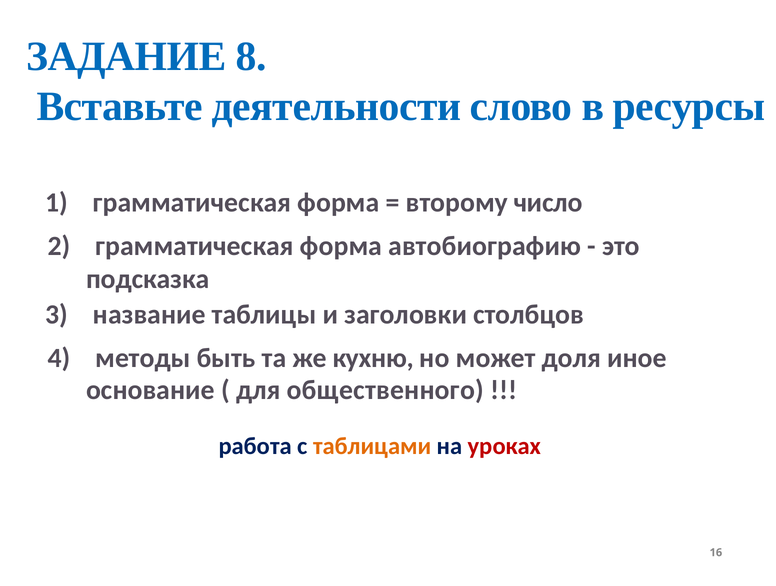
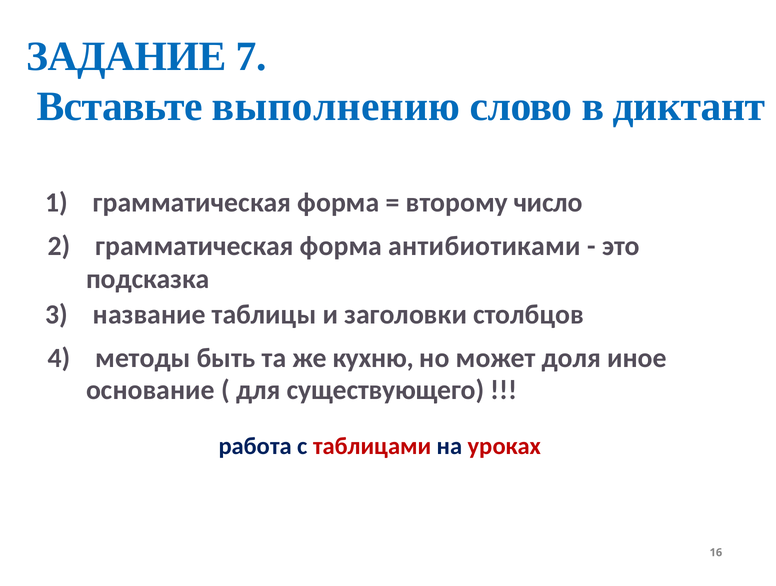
8: 8 -> 7 (251, 57)
деятельности: деятельности -> выполнению (336, 107)
ресурсы: ресурсы -> диктант (689, 107)
автобиографию: автобиографию -> антибиотиками (485, 246)
общественного: общественного -> существующего (386, 390)
таблицами colour: orange -> red (372, 446)
